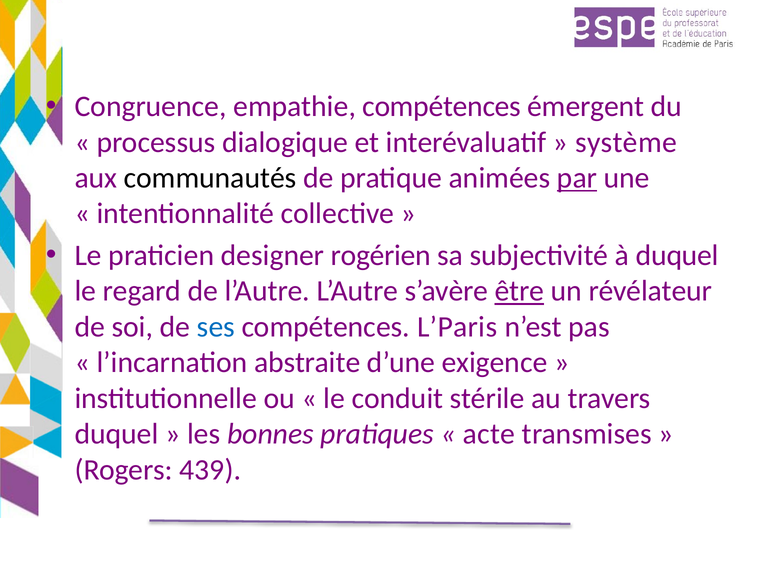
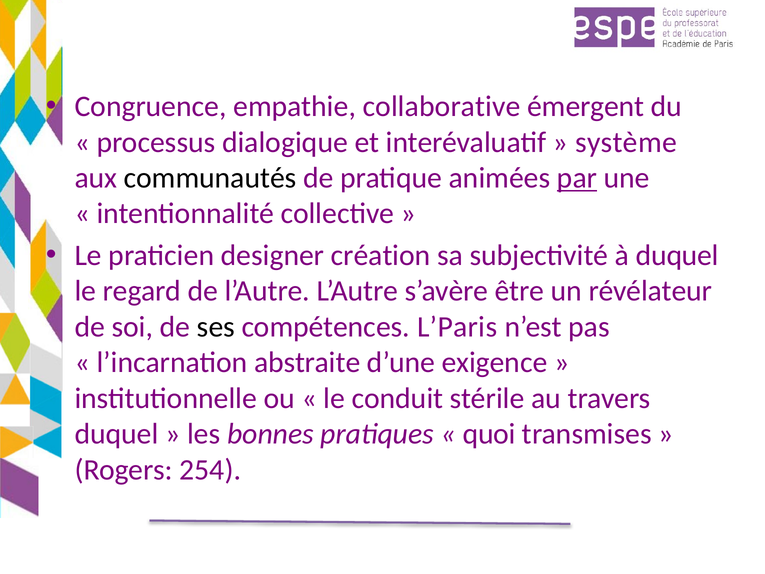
empathie compétences: compétences -> collaborative (442, 106)
rogérien: rogérien -> création (381, 255)
être underline: present -> none (519, 291)
ses colour: blue -> black (216, 327)
acte: acte -> quoi (489, 434)
439: 439 -> 254 (210, 470)
